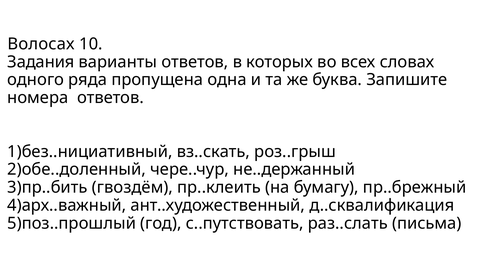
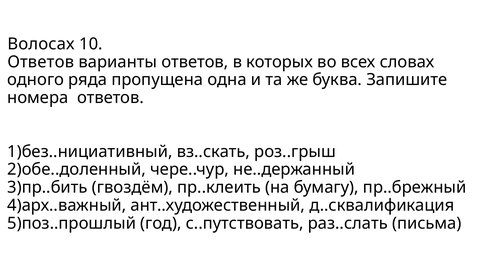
Задания: Задания -> Ответов (41, 62)
